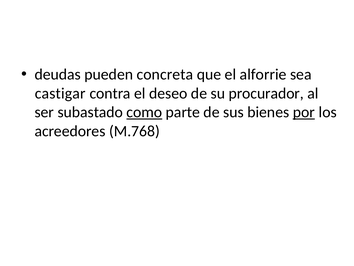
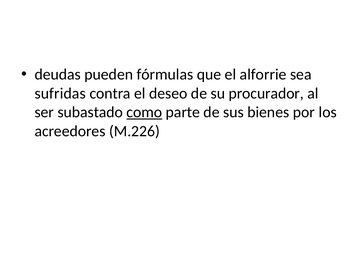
concreta: concreta -> fórmulas (165, 74)
castigar: castigar -> sufridas (60, 93)
por underline: present -> none (304, 112)
M.768: M.768 -> M.226 (134, 131)
